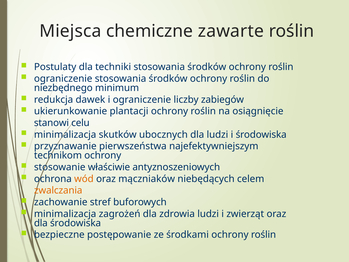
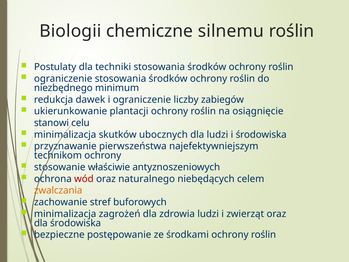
Miejsca: Miejsca -> Biologii (70, 31)
zawarte: zawarte -> silnemu (231, 31)
wód colour: orange -> red (84, 179)
mączniaków: mączniaków -> naturalnego (147, 179)
